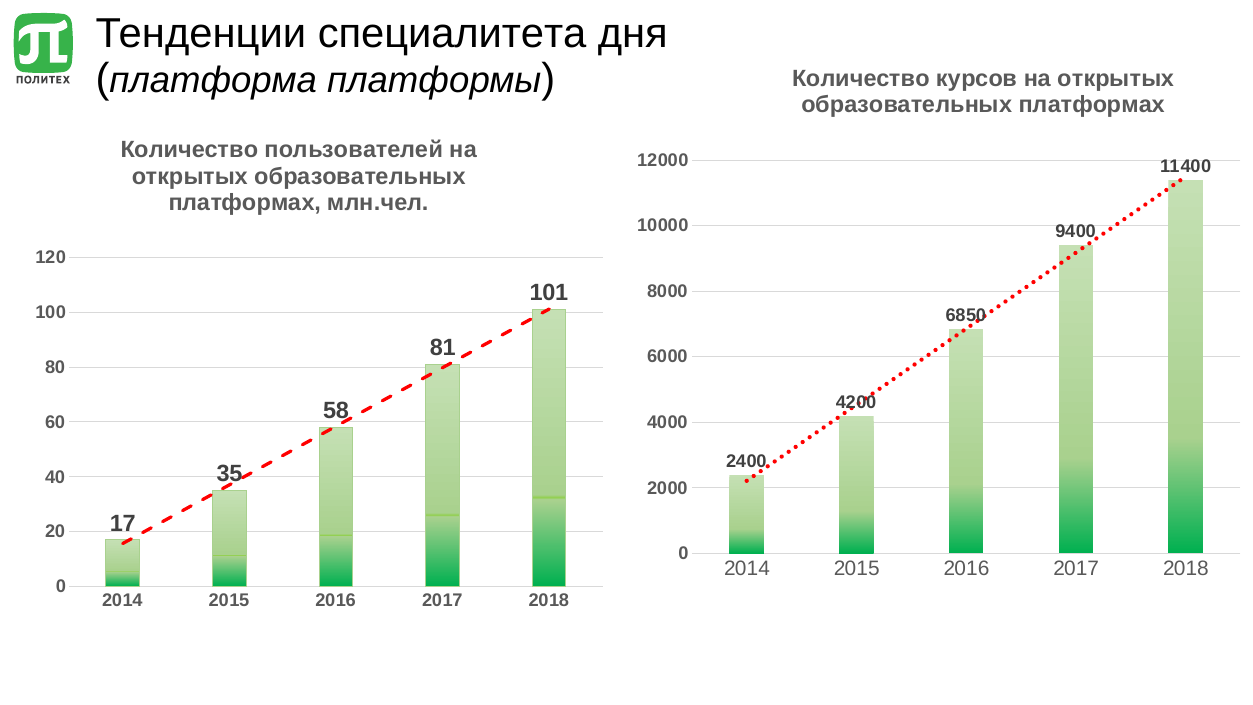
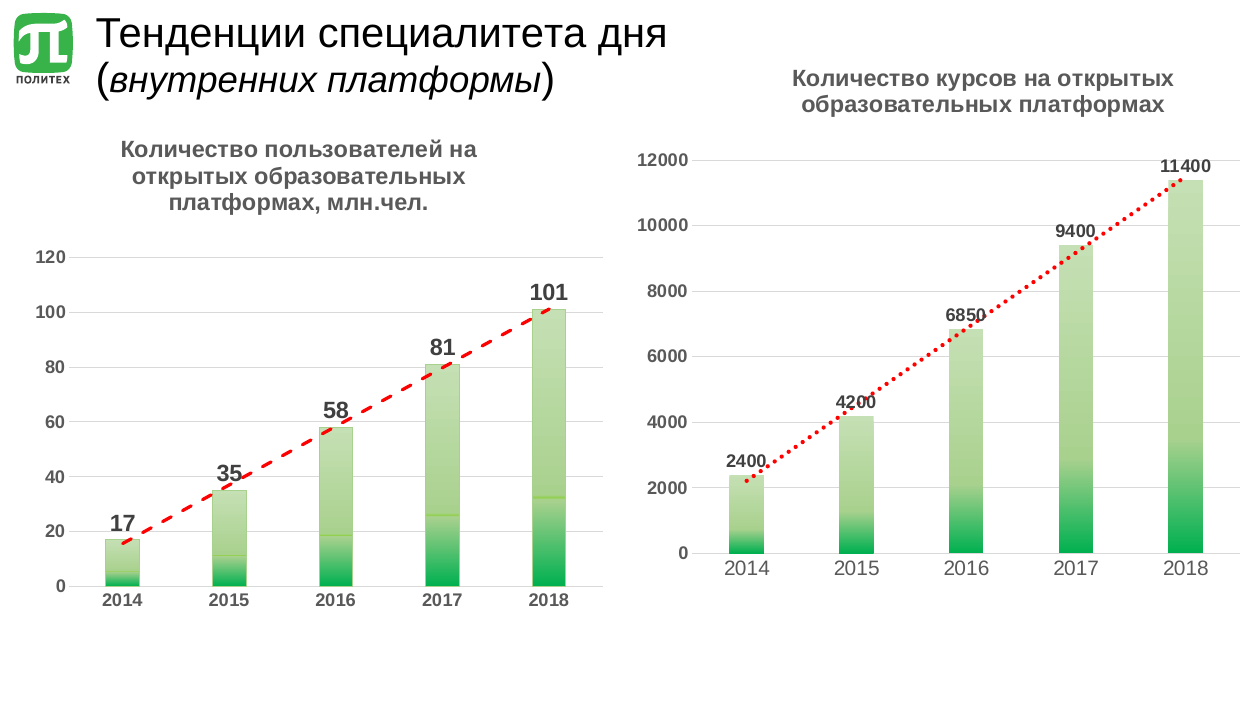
платформа: платформа -> внутренних (213, 80)
